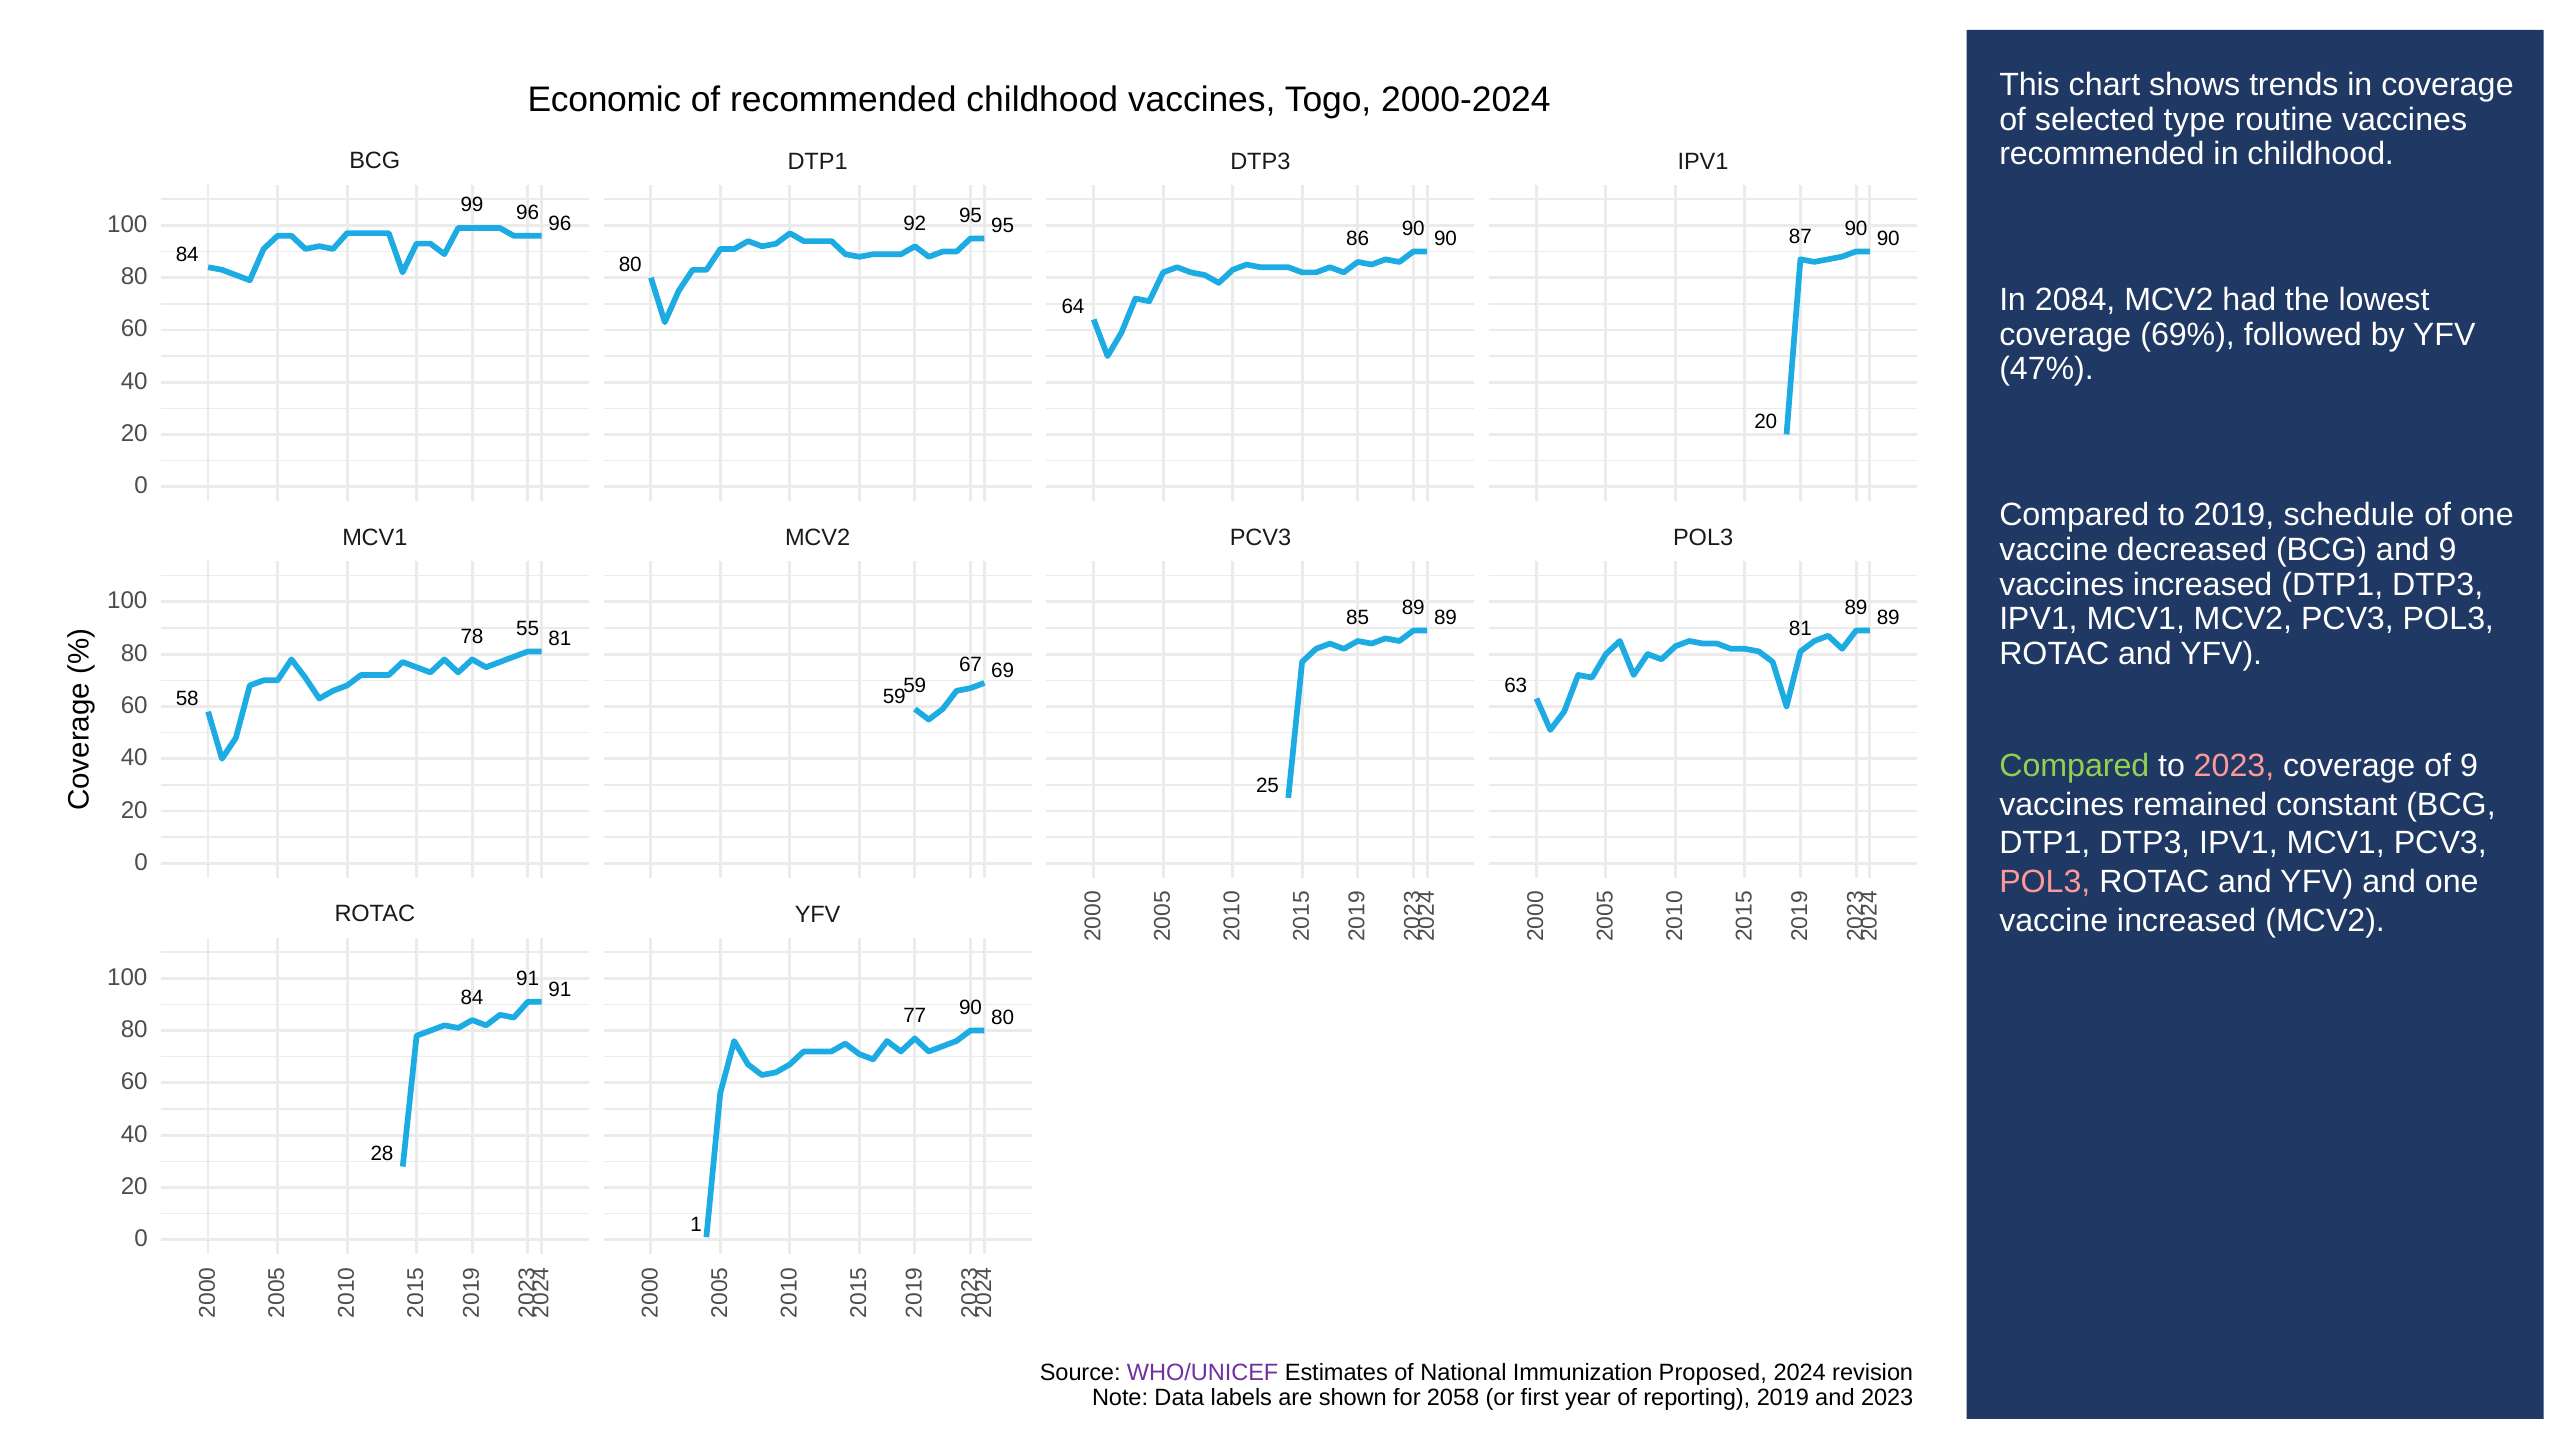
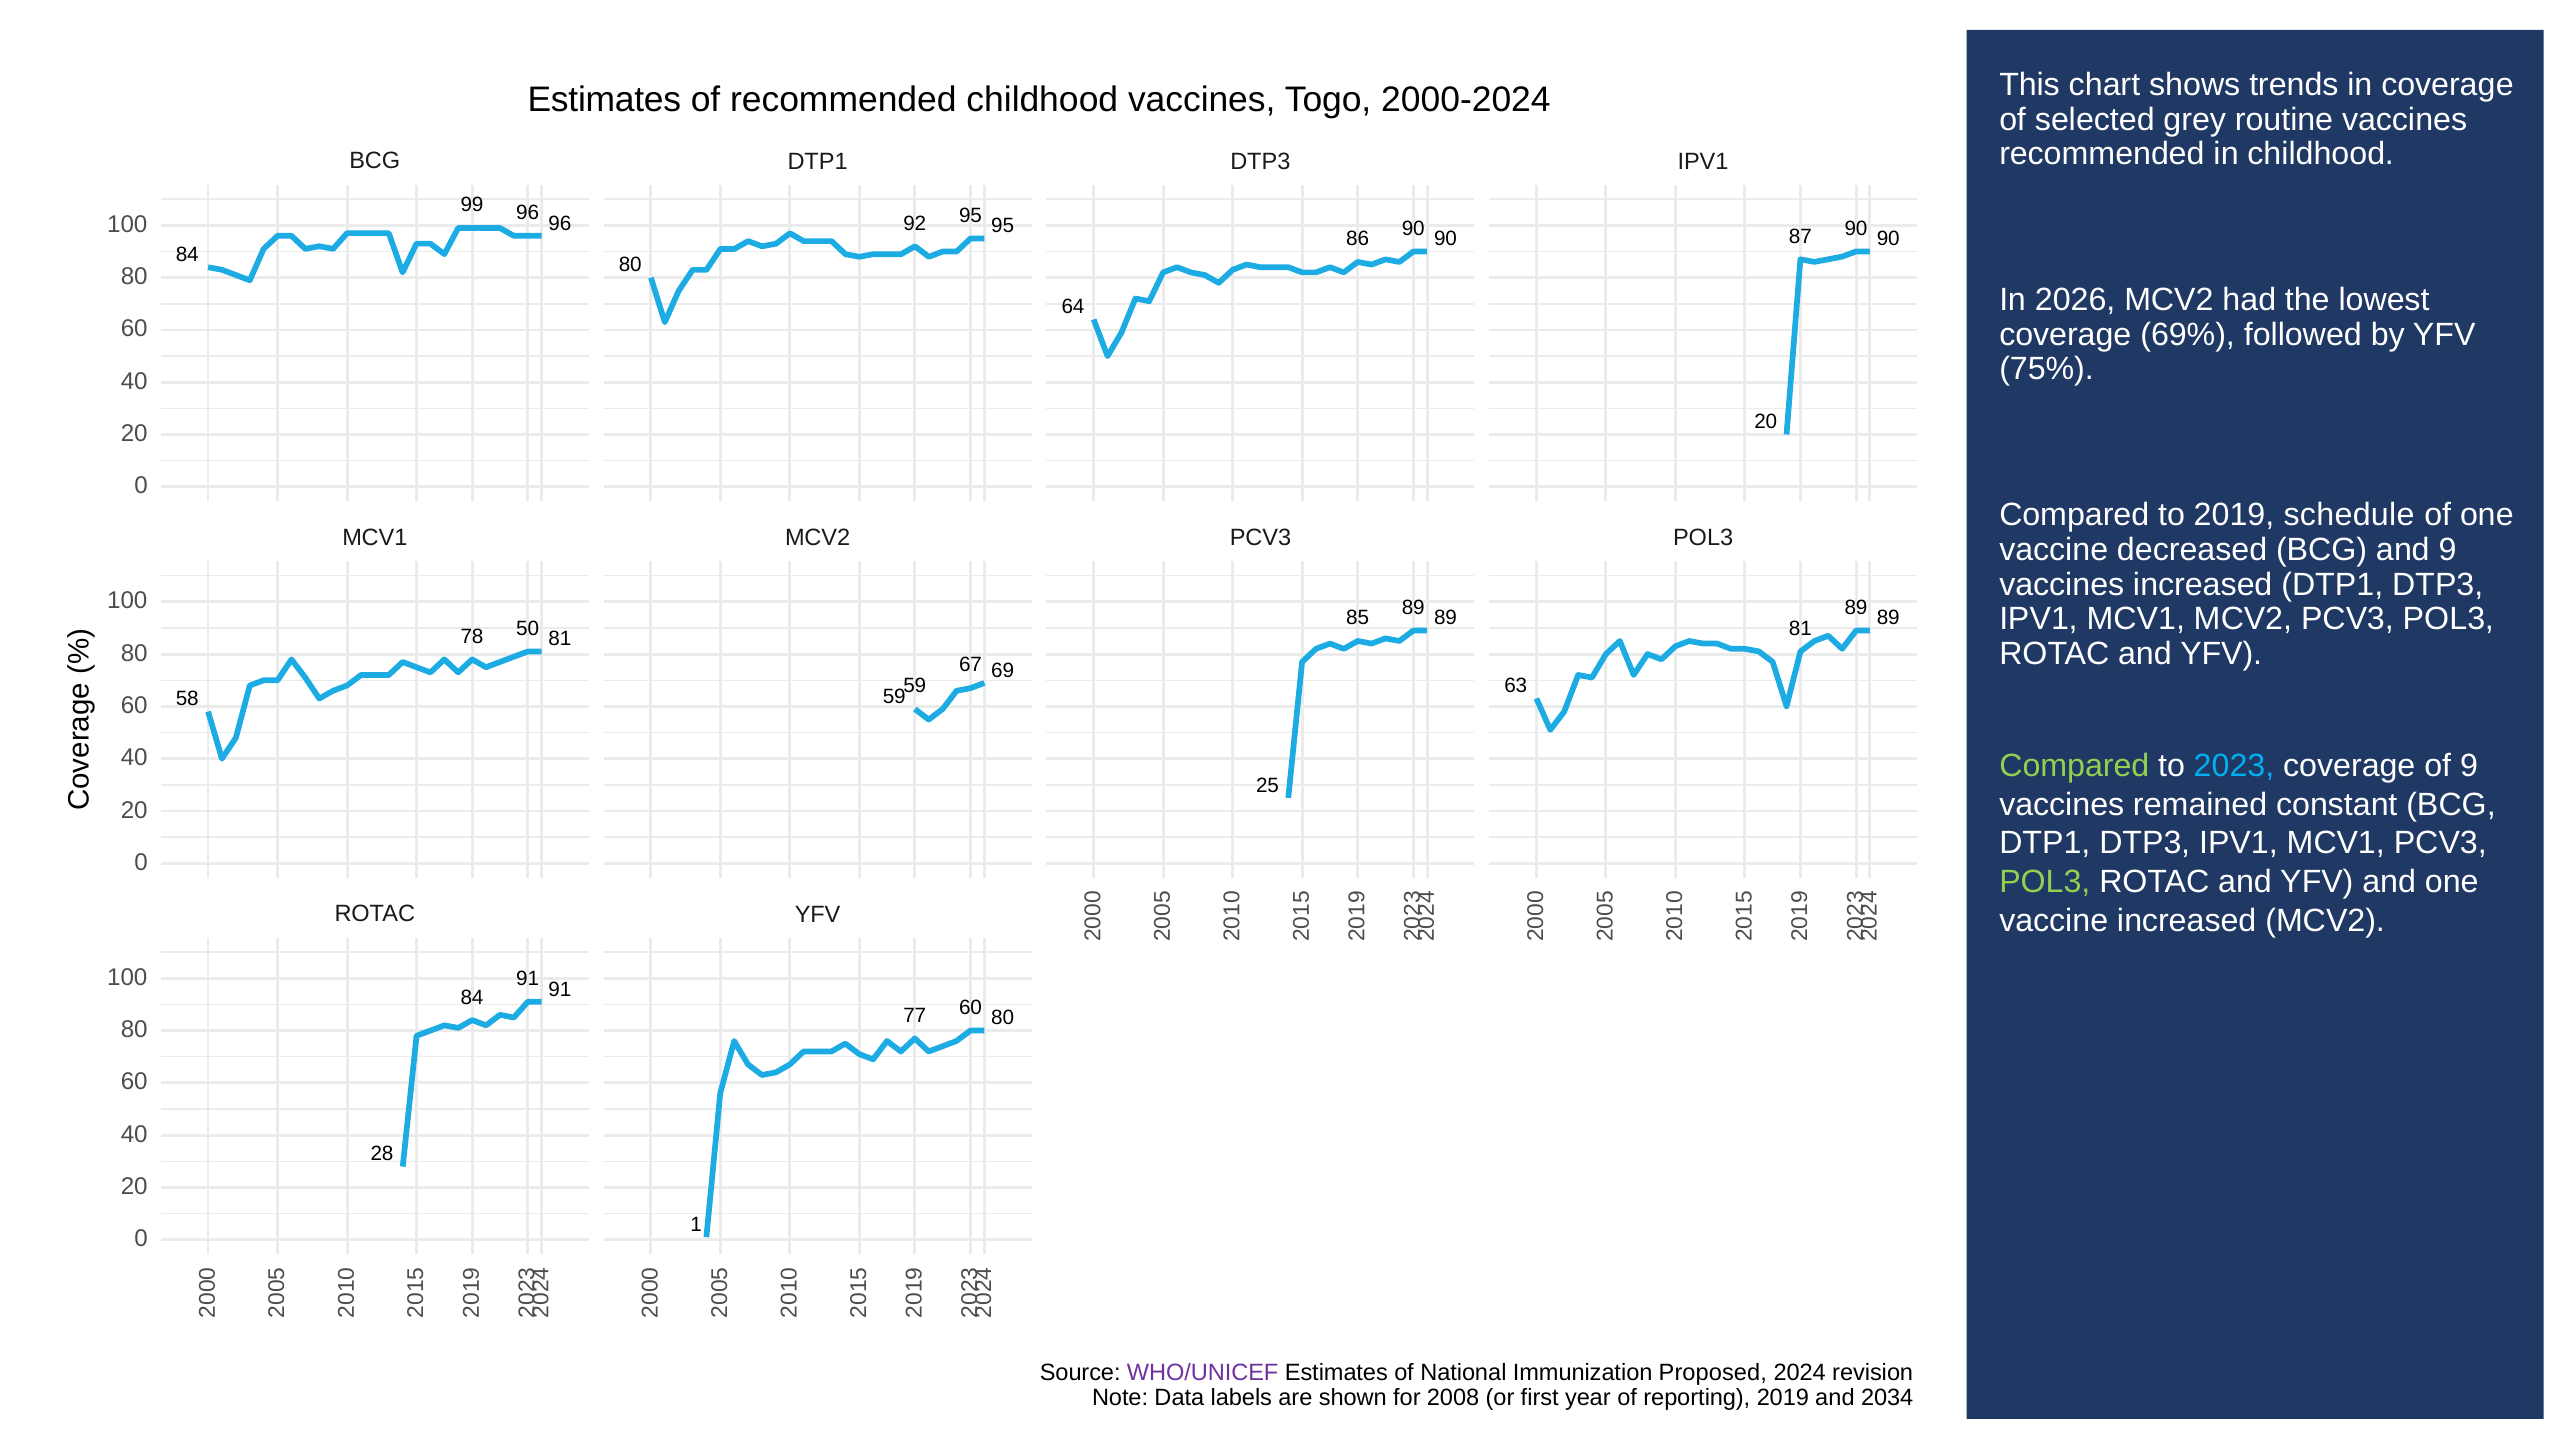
Economic: Economic -> Estimates (604, 100)
type: type -> grey (2195, 119)
2084: 2084 -> 2026 (2075, 300)
47%: 47% -> 75% (2047, 369)
55: 55 -> 50 (528, 629)
2023 colour: pink -> light blue (2234, 766)
POL3 colour: pink -> light green (2045, 882)
77 90: 90 -> 60 (971, 1008)
2058: 2058 -> 2008 (1453, 1398)
and 2023: 2023 -> 2034 (1887, 1398)
